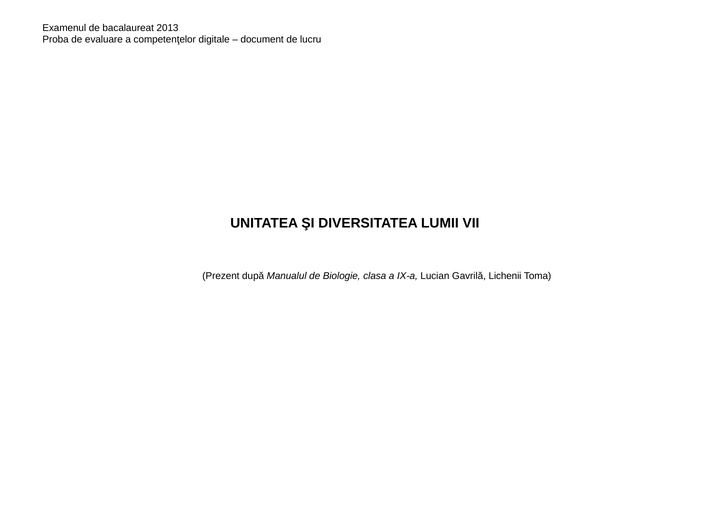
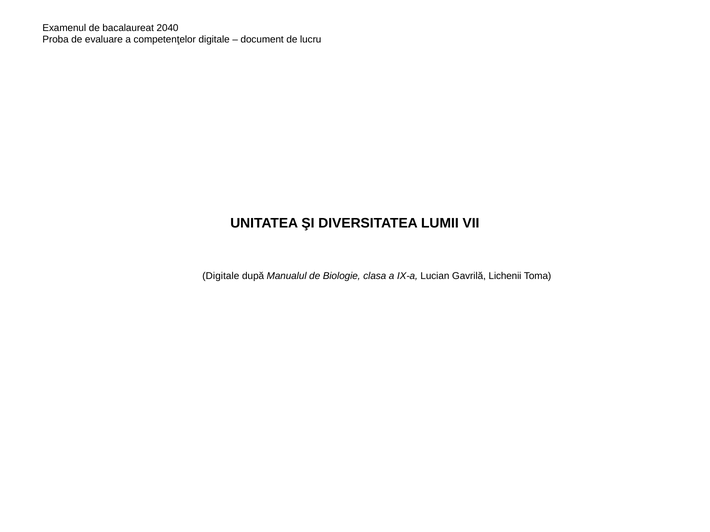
2013: 2013 -> 2040 (168, 28)
Prezent: Prezent -> Digitale (221, 276)
